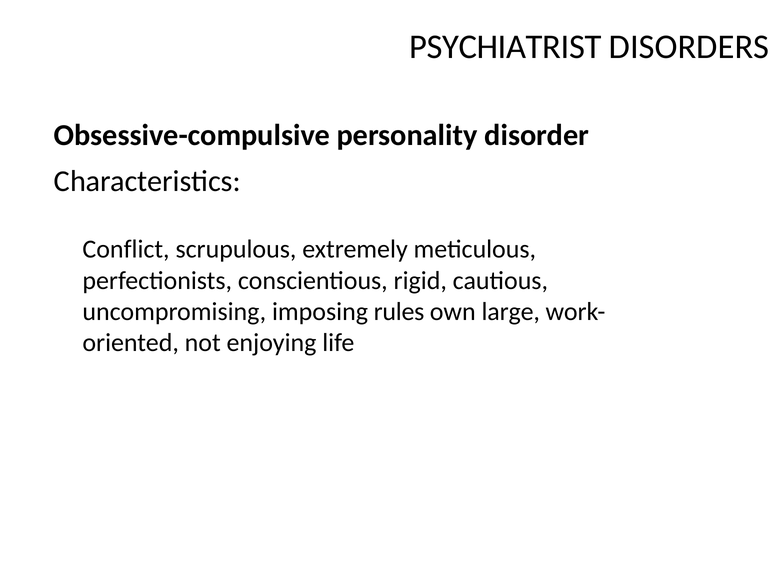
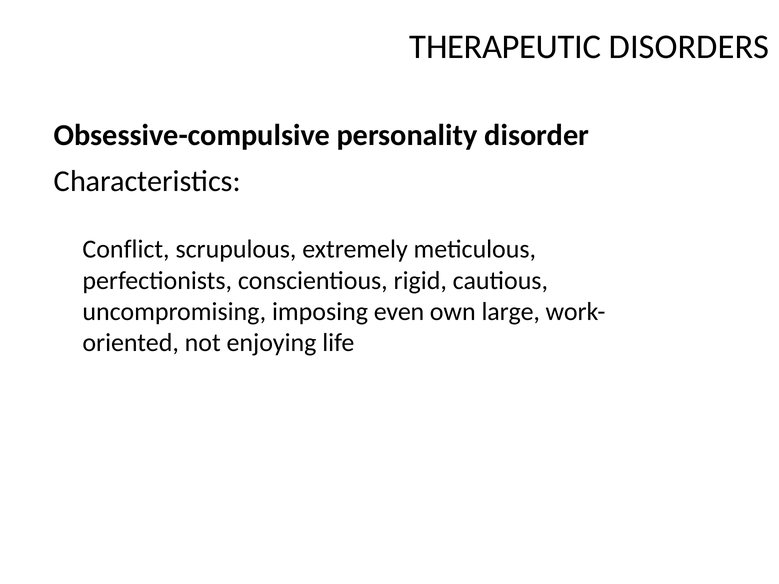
PSYCHIATRIST: PSYCHIATRIST -> THERAPEUTIC (505, 47)
rules: rules -> even (399, 312)
